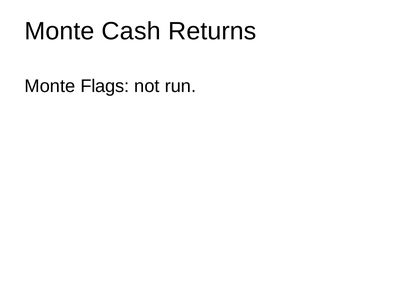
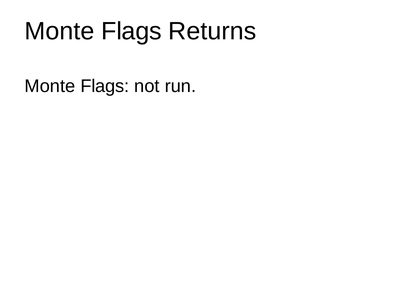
Cash: Cash -> Flags (131, 31)
